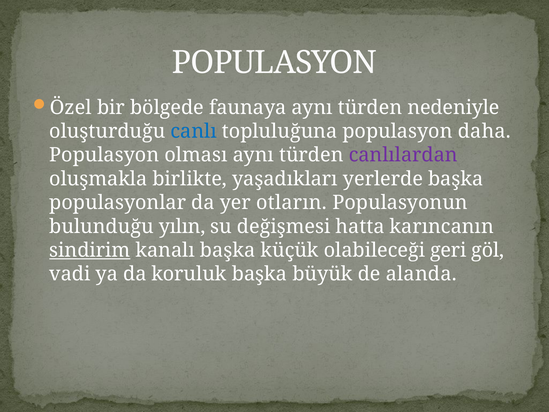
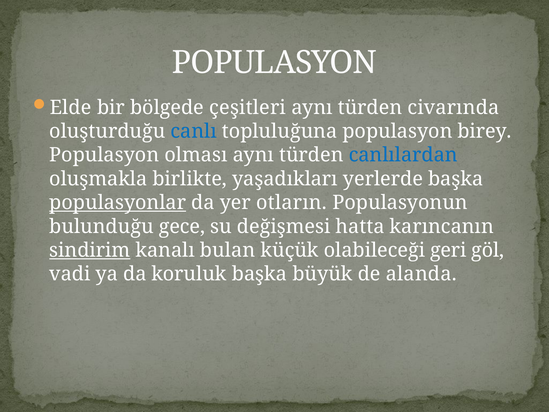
Özel: Özel -> Elde (71, 107)
faunaya: faunaya -> çeşitleri (248, 107)
nedeniyle: nedeniyle -> civarında (453, 107)
daha: daha -> birey (485, 131)
canlılardan colour: purple -> blue (403, 155)
populasyonlar underline: none -> present (118, 203)
yılın: yılın -> gece (182, 226)
kanalı başka: başka -> bulan (228, 250)
